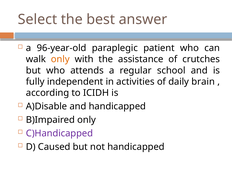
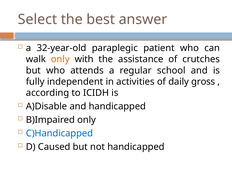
96-year-old: 96-year-old -> 32-year-old (62, 48)
brain: brain -> gross (203, 82)
C)Handicapped colour: purple -> blue (59, 133)
